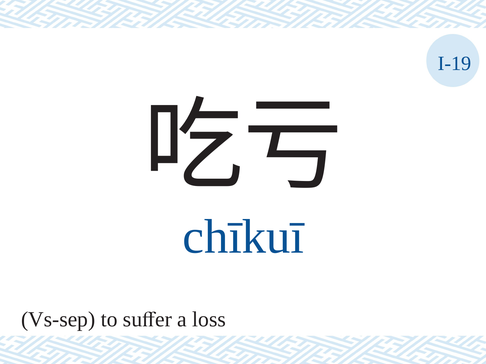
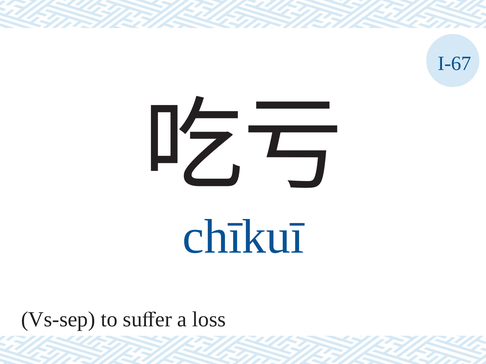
I-19: I-19 -> I-67 (455, 64)
